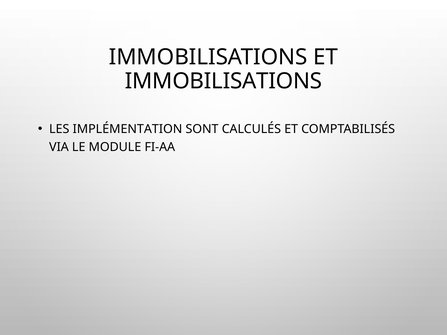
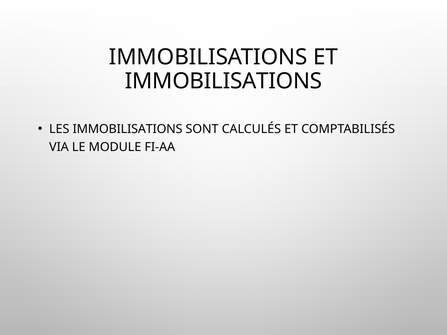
LES IMPLÉMENTATION: IMPLÉMENTATION -> IMMOBILISATIONS (128, 129)
